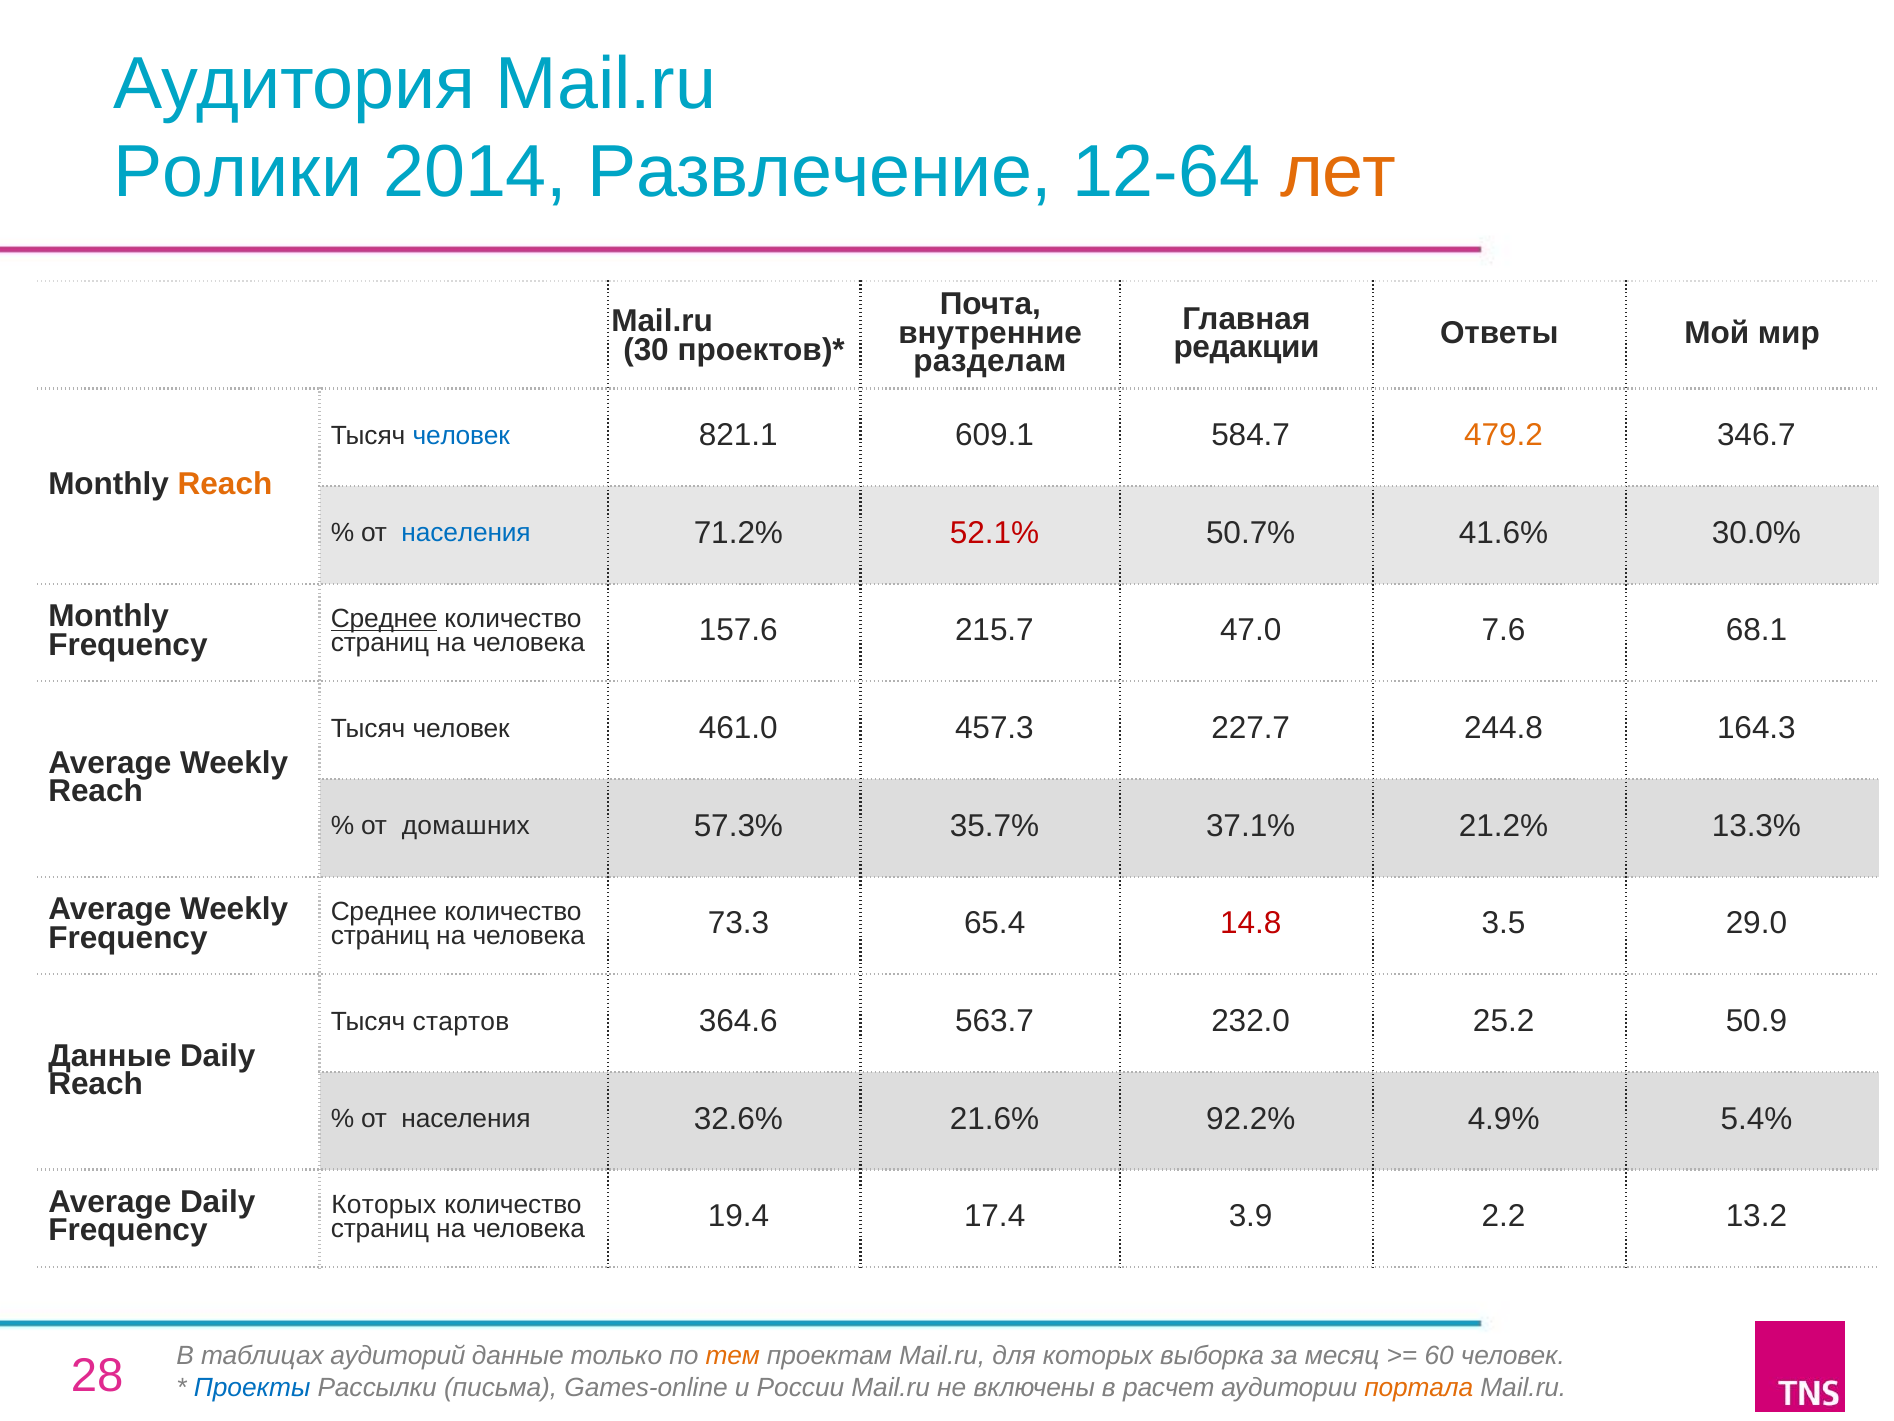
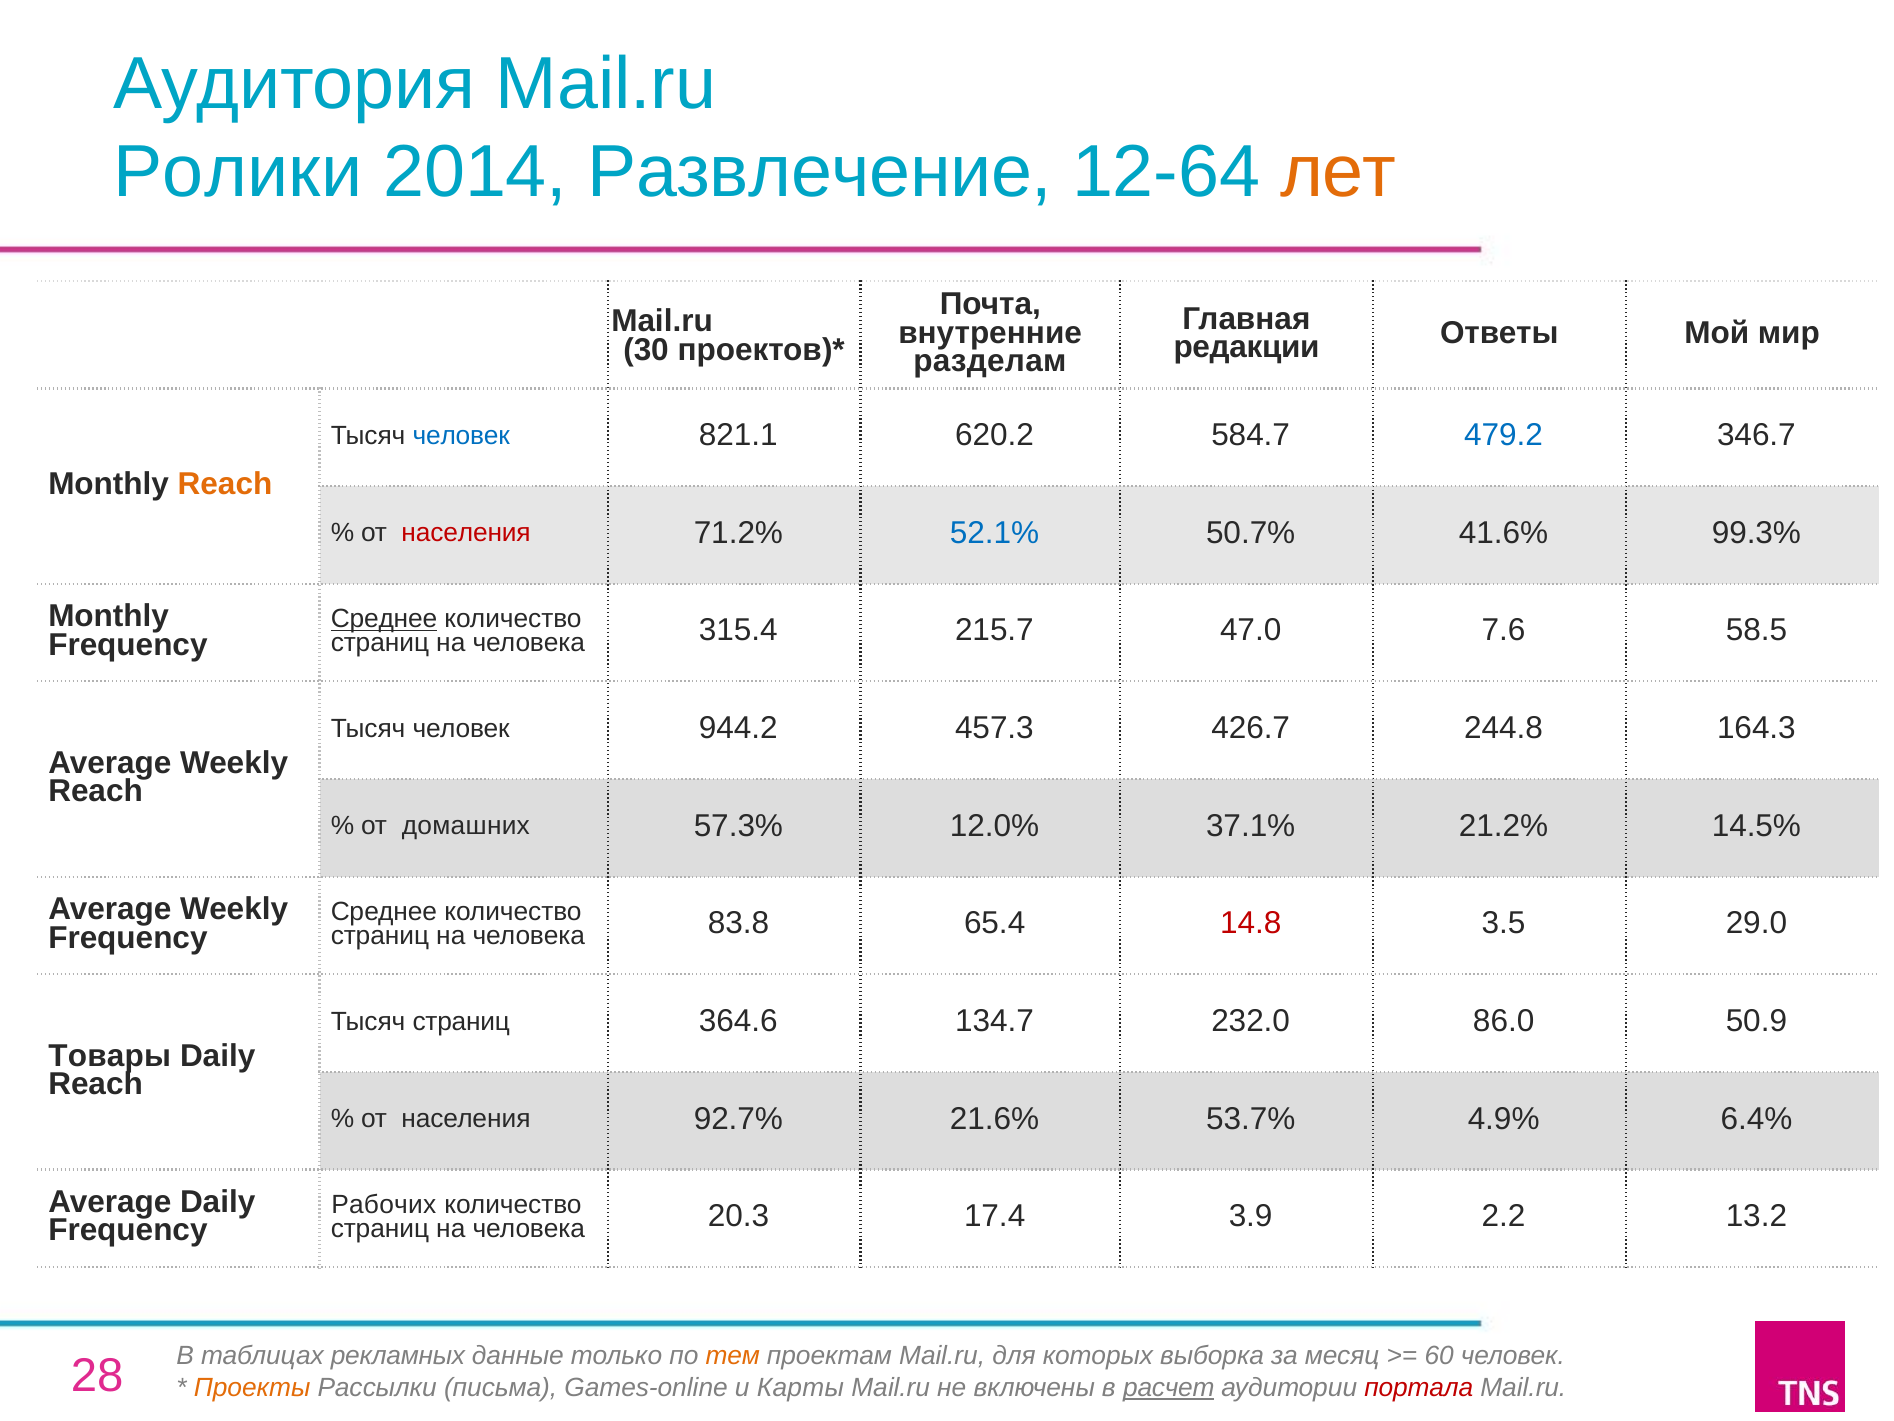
609.1: 609.1 -> 620.2 (994, 435)
479.2 colour: orange -> blue (1504, 435)
населения colour: blue -> red (466, 533)
52.1% colour: red -> blue (995, 533)
30.0%: 30.0% -> 99.3% (1756, 533)
157.6: 157.6 -> 315.4 (738, 630)
68.1: 68.1 -> 58.5 (1757, 630)
461.0: 461.0 -> 944.2 (738, 728)
227.7: 227.7 -> 426.7 (1251, 728)
35.7%: 35.7% -> 12.0% (995, 826)
13.3%: 13.3% -> 14.5% (1756, 826)
73.3: 73.3 -> 83.8 (738, 923)
Тысяч стартов: стартов -> страниц (461, 1021)
563.7: 563.7 -> 134.7 (994, 1021)
25.2: 25.2 -> 86.0 (1504, 1021)
Данные: Данные -> Товары (110, 1055)
32.6%: 32.6% -> 92.7% (738, 1118)
92.2%: 92.2% -> 53.7% (1251, 1118)
5.4%: 5.4% -> 6.4% (1757, 1118)
Которых: Которых -> Рабочих (384, 1205)
19.4: 19.4 -> 20.3 (738, 1216)
аудиторий: аудиторий -> рекламных (398, 1355)
Проекты colour: blue -> orange (252, 1387)
России: России -> Карты (800, 1387)
расчет underline: none -> present (1169, 1387)
портала colour: orange -> red (1419, 1387)
